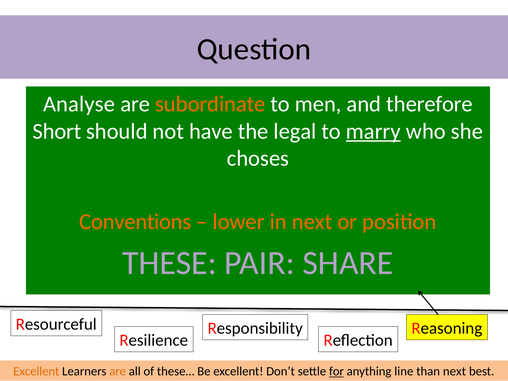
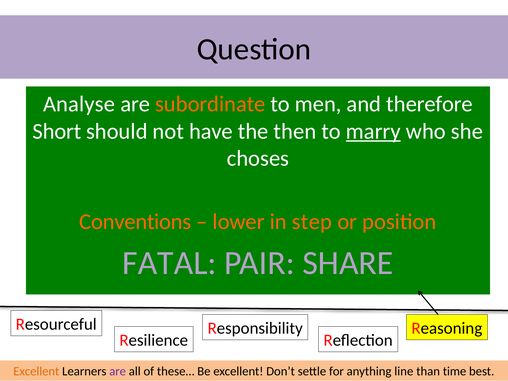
legal: legal -> then (295, 131)
in next: next -> step (312, 222)
THESE: THESE -> FATAL (169, 263)
are colour: orange -> purple (118, 371)
for underline: present -> none (336, 371)
than next: next -> time (455, 371)
